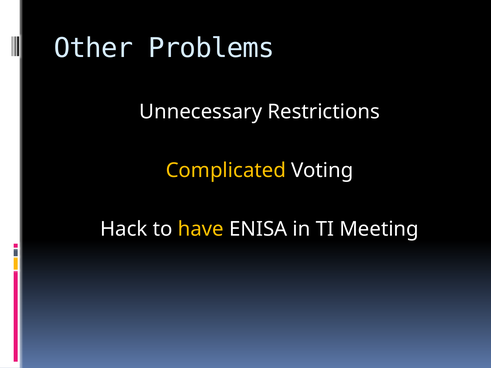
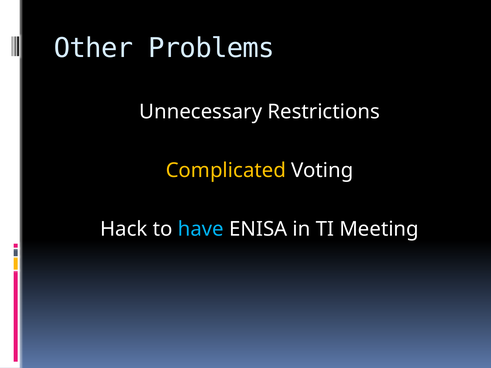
have colour: yellow -> light blue (201, 229)
